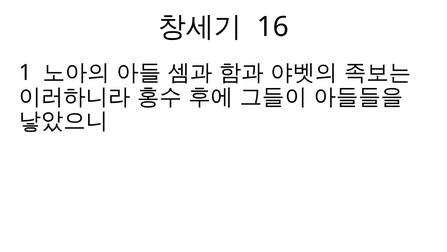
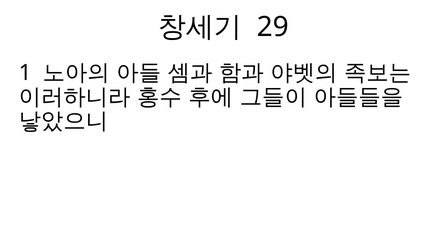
16: 16 -> 29 (273, 27)
